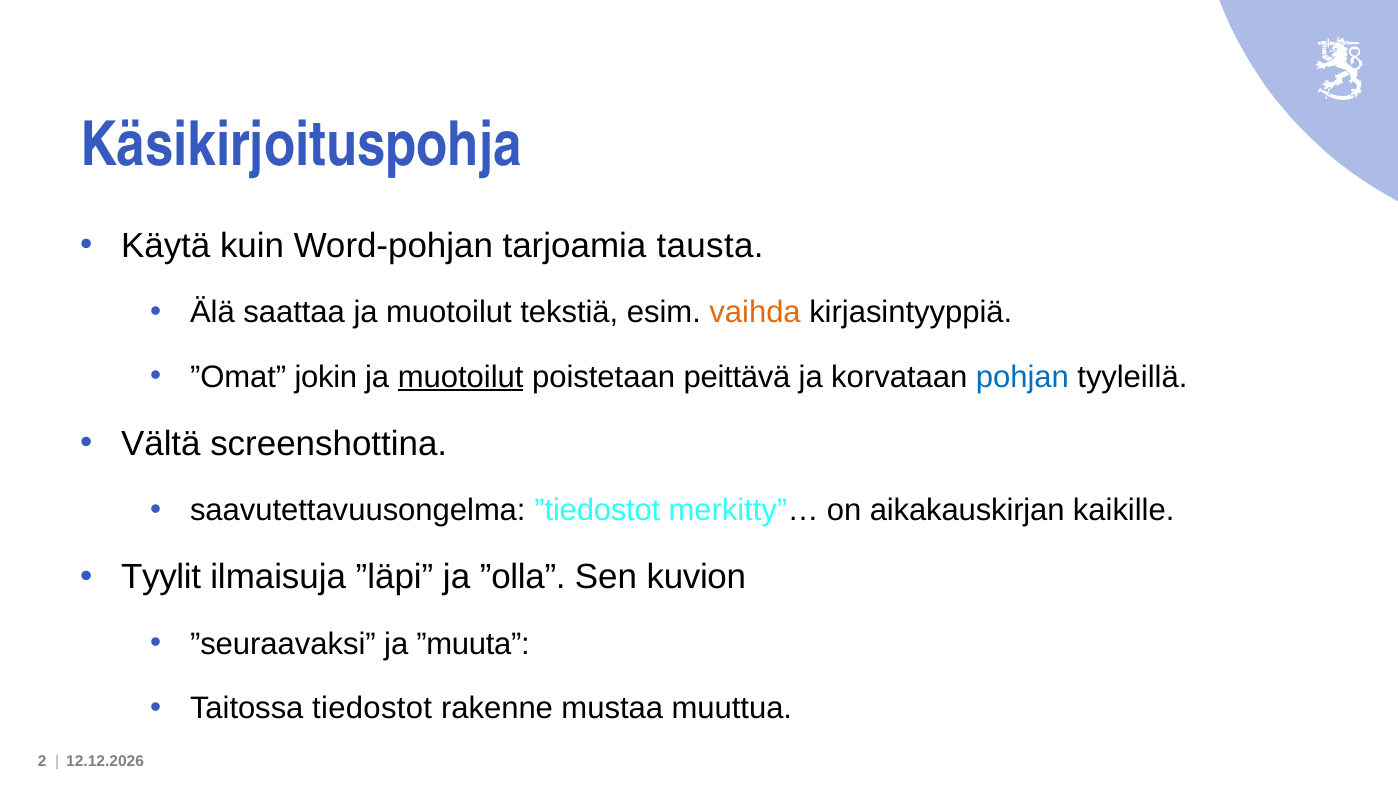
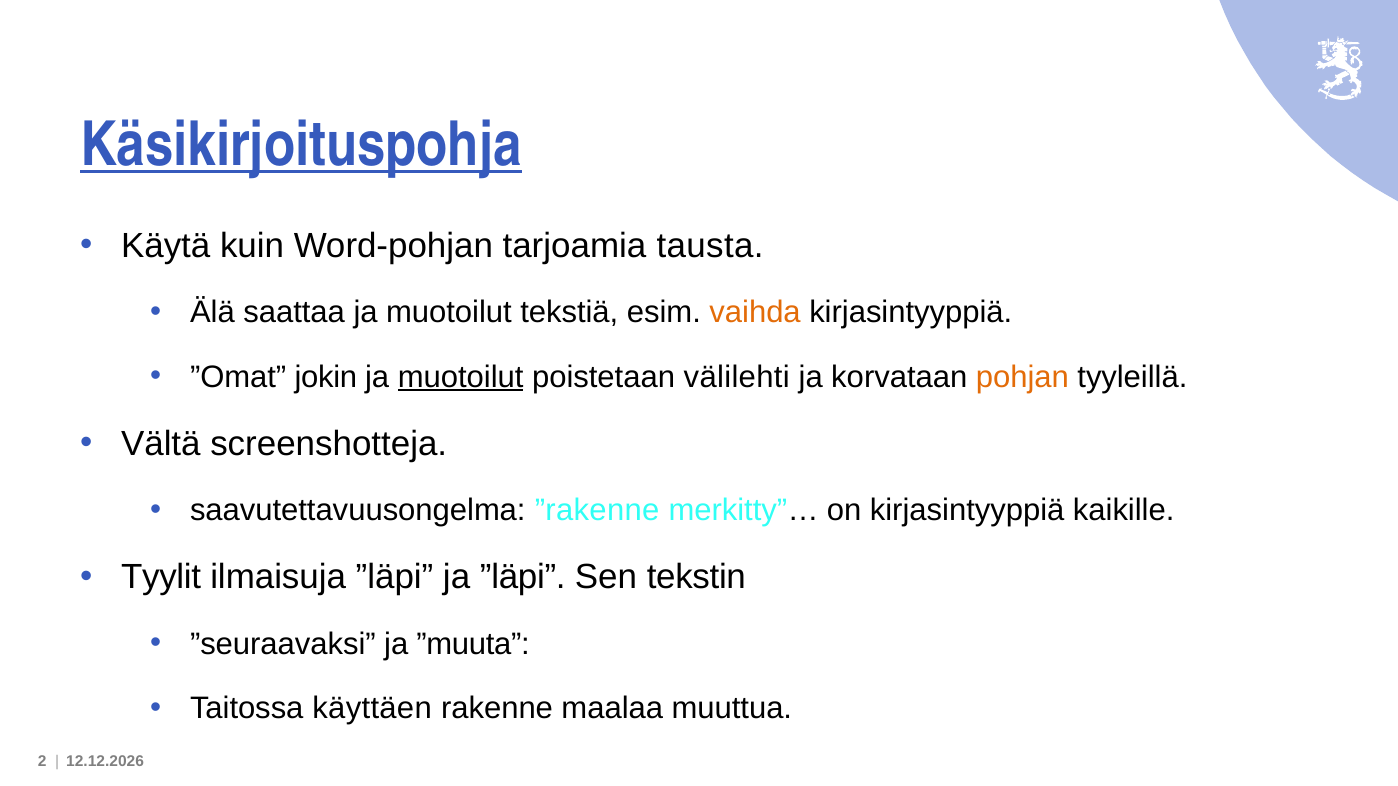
Käsikirjoituspohja underline: none -> present (301, 145)
peittävä: peittävä -> välilehti (737, 377)
pohjan colour: blue -> orange (1022, 377)
screenshottina: screenshottina -> screenshotteja (329, 444)
”tiedostot: ”tiedostot -> ”rakenne (597, 511)
on aikakauskirjan: aikakauskirjan -> kirjasintyyppiä (967, 511)
ja ”olla: ”olla -> ”läpi (523, 578)
kuvion: kuvion -> tekstin (696, 578)
tiedostot: tiedostot -> käyttäen (372, 709)
mustaa: mustaa -> maalaa (612, 709)
